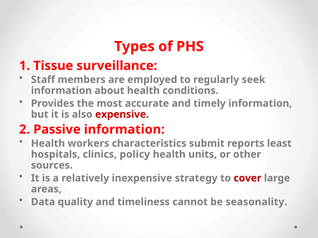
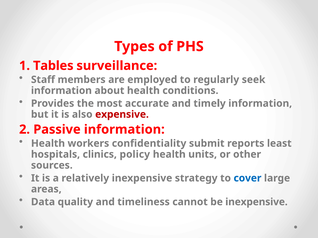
Tissue: Tissue -> Tables (53, 66)
characteristics: characteristics -> confidentiality (149, 144)
cover colour: red -> blue (248, 178)
be seasonality: seasonality -> inexpensive (256, 202)
